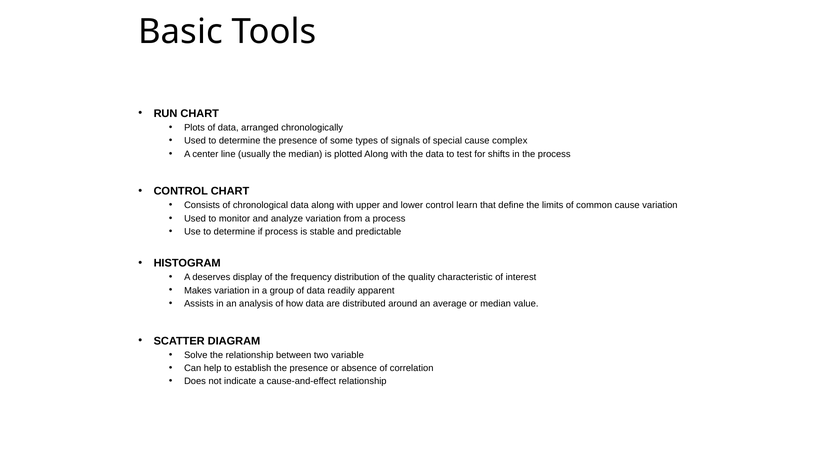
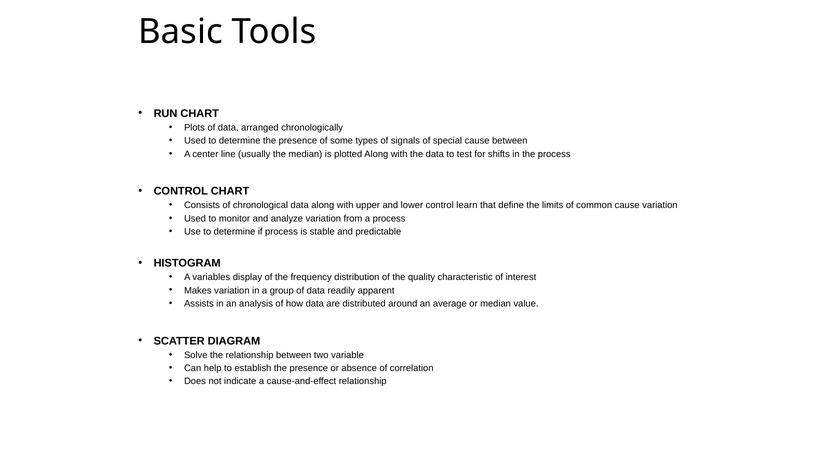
cause complex: complex -> between (510, 141)
deserves: deserves -> variables (211, 277)
